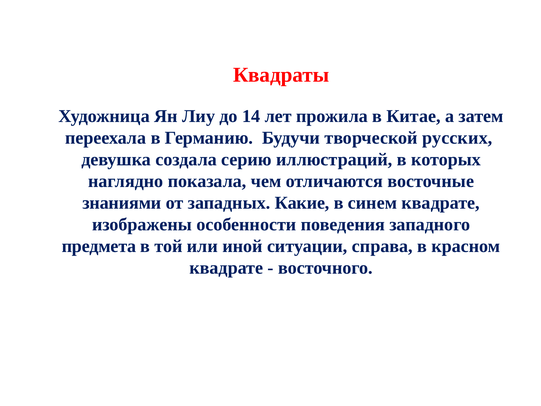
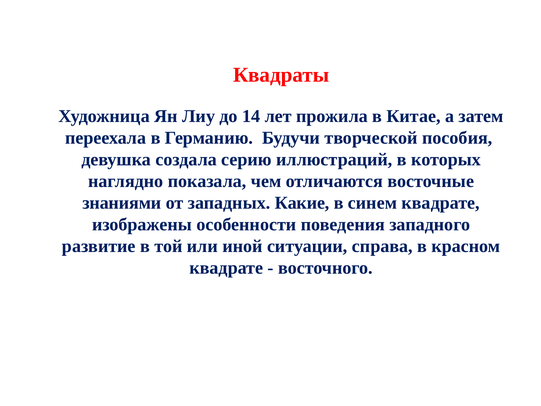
русских: русских -> пособия (457, 138)
предмета: предмета -> развитие (99, 246)
